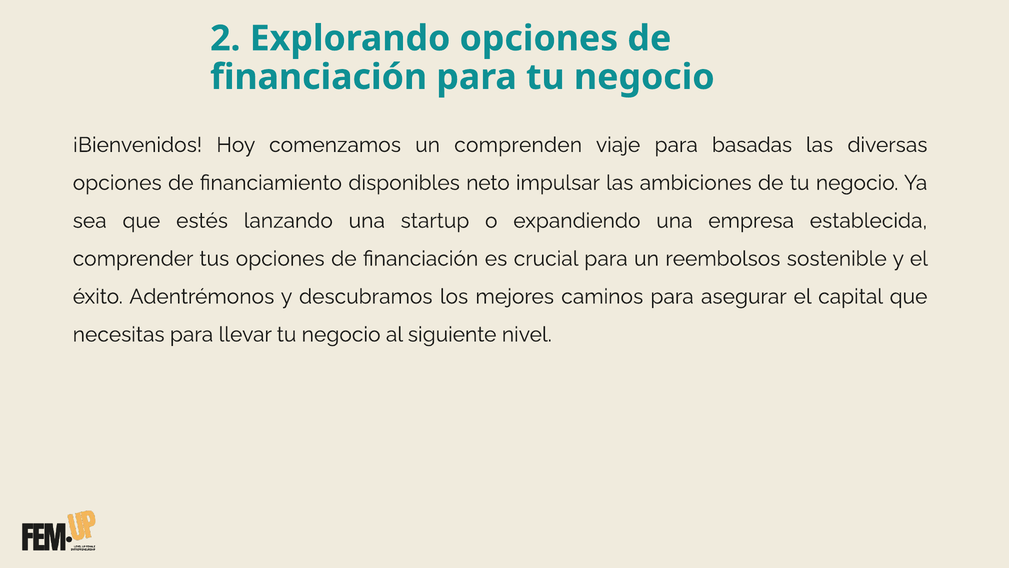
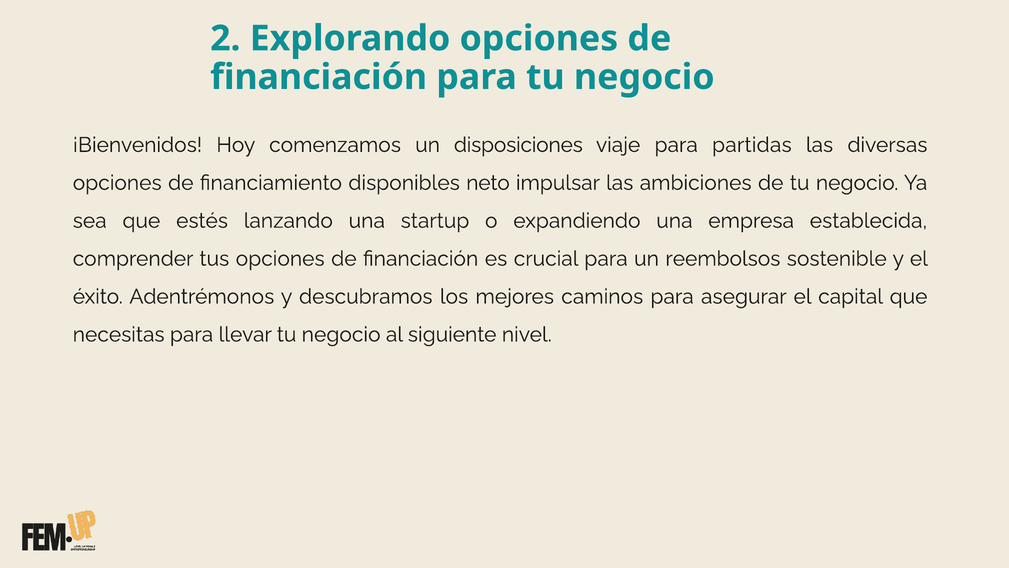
comprenden: comprenden -> disposiciones (518, 145)
basadas: basadas -> partidas (752, 145)
